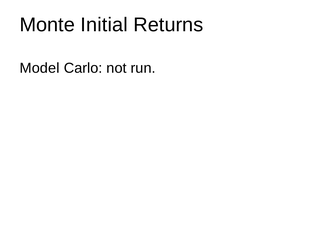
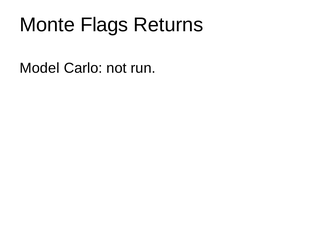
Initial: Initial -> Flags (104, 25)
